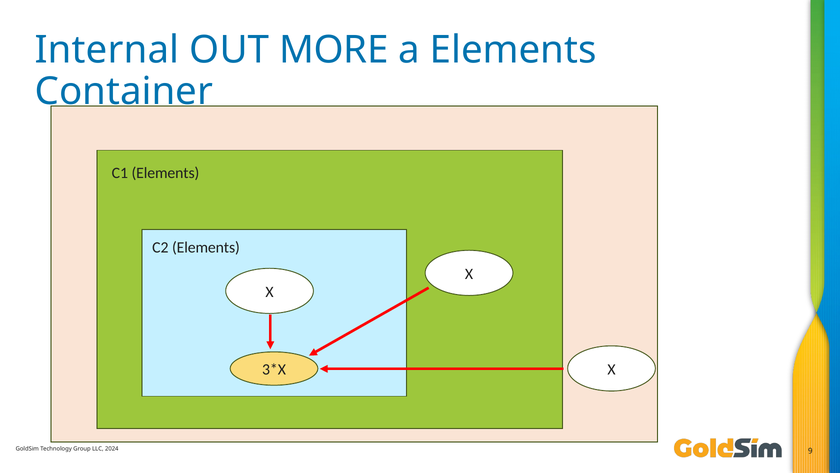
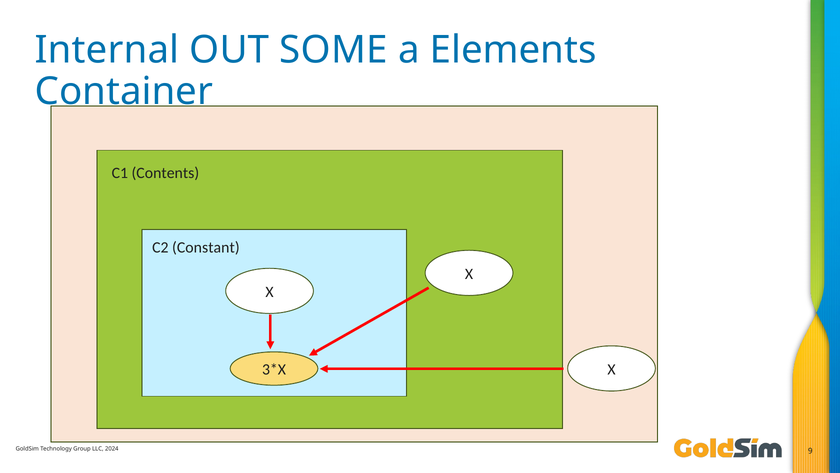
MORE: MORE -> SOME (333, 50)
C1 Elements: Elements -> Contents (165, 173)
C2 Elements: Elements -> Constant (206, 247)
